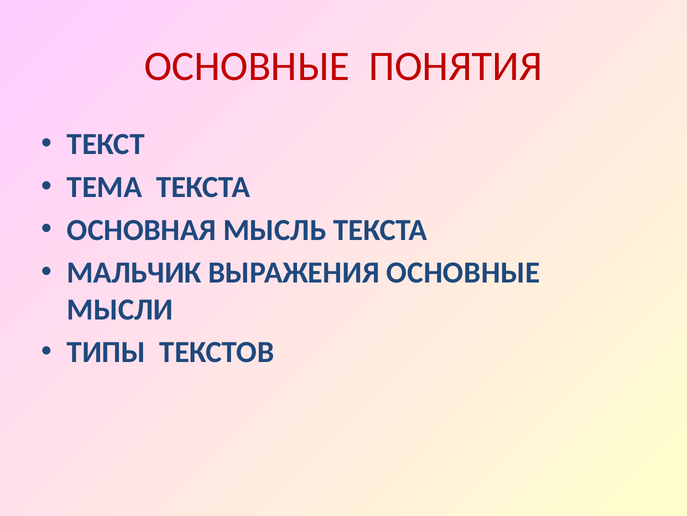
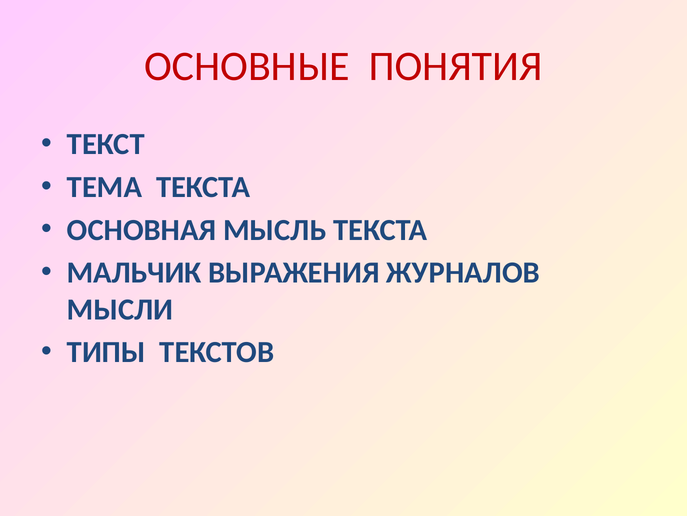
ВЫРАЖЕНИЯ ОСНОВНЫЕ: ОСНОВНЫЕ -> ЖУРНАЛОВ (463, 272)
